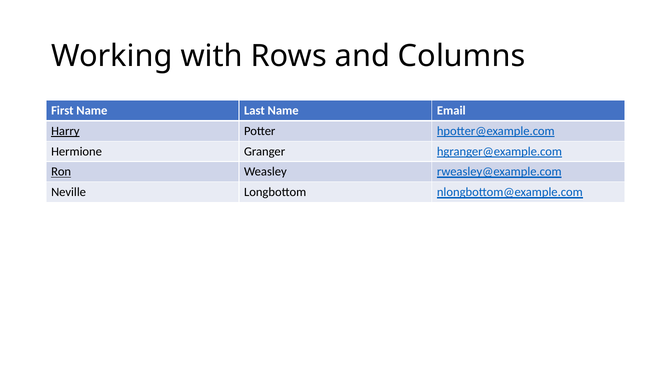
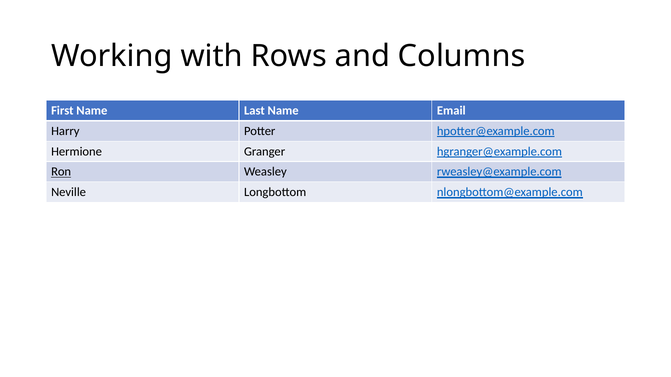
Harry underline: present -> none (65, 131)
